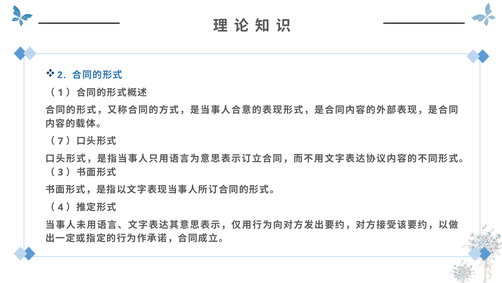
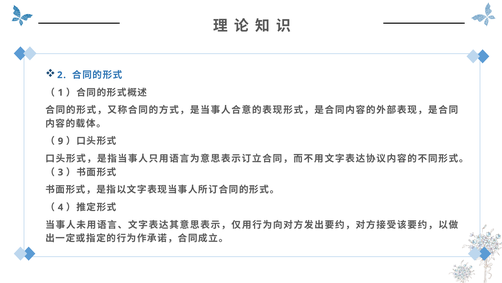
7: 7 -> 9 (61, 141)
